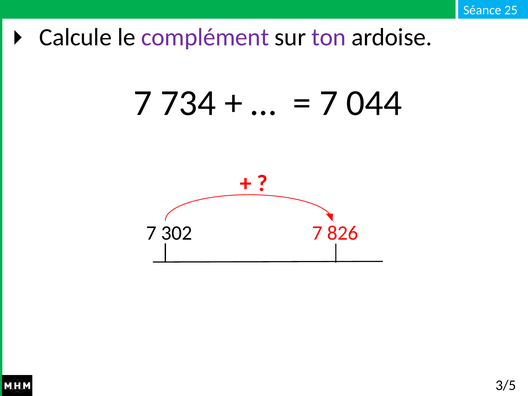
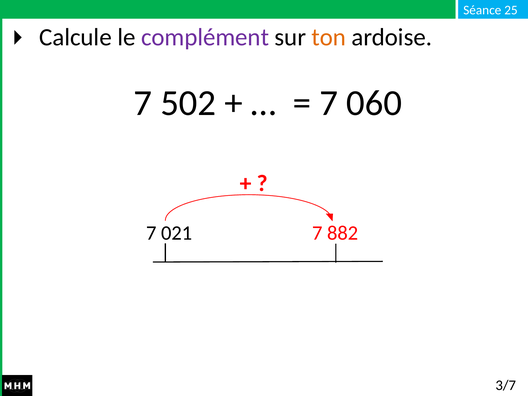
ton colour: purple -> orange (329, 37)
734: 734 -> 502 (188, 103)
044: 044 -> 060 (374, 103)
302: 302 -> 021 (177, 233)
826: 826 -> 882 (343, 233)
3/5: 3/5 -> 3/7 (506, 385)
